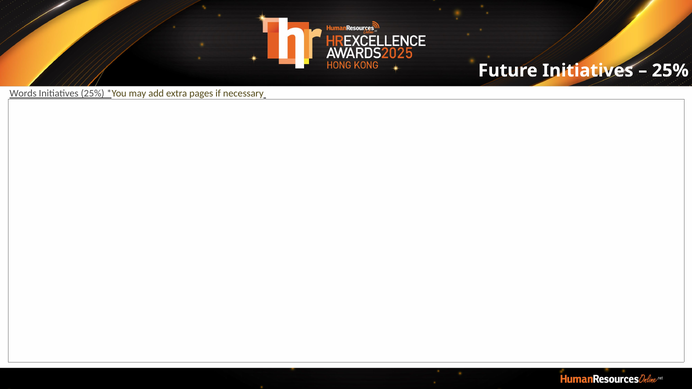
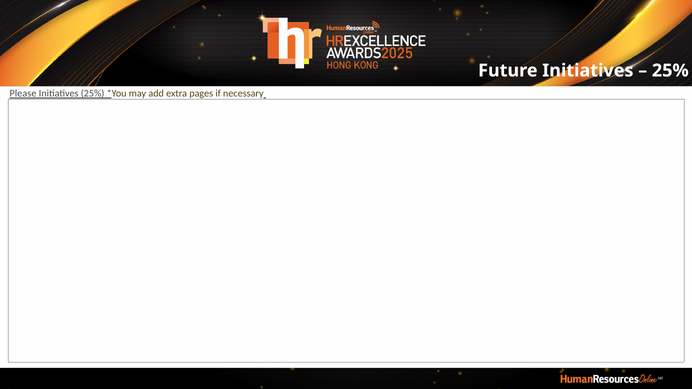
Words: Words -> Please (23, 94)
